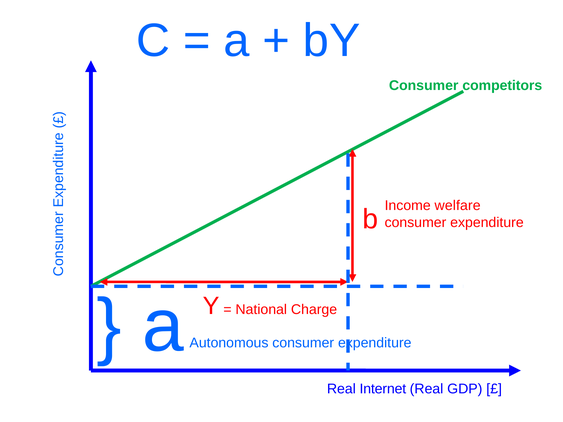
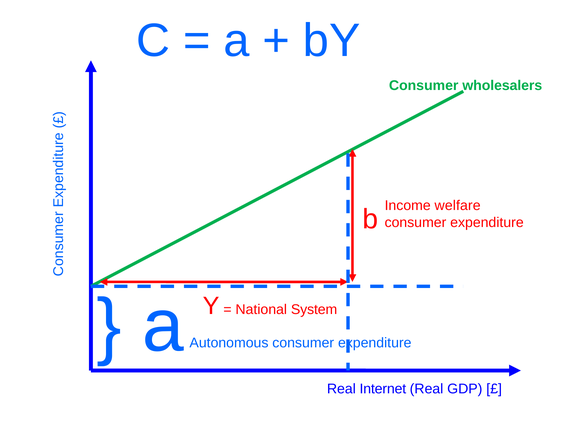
competitors: competitors -> wholesalers (502, 86)
Charge: Charge -> System (314, 310)
